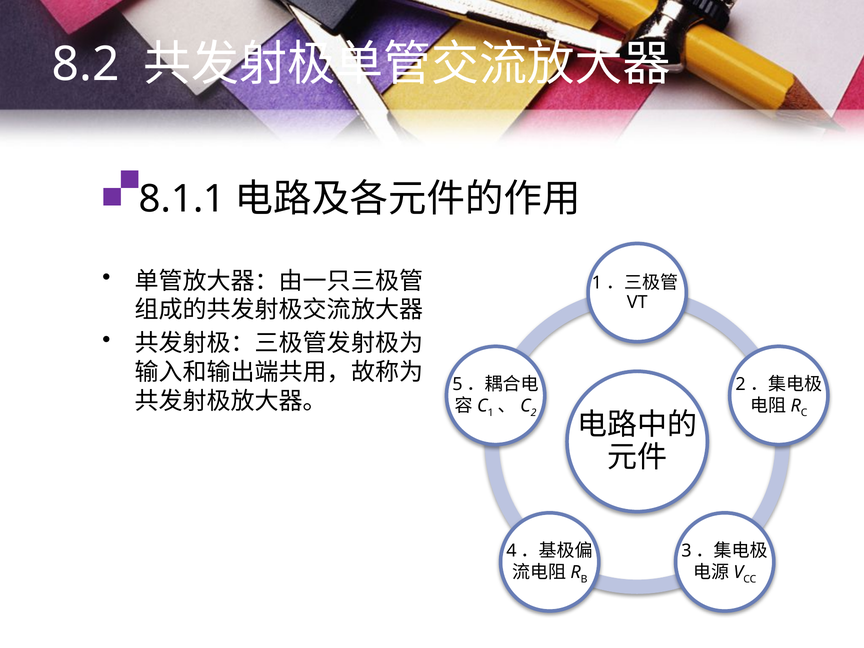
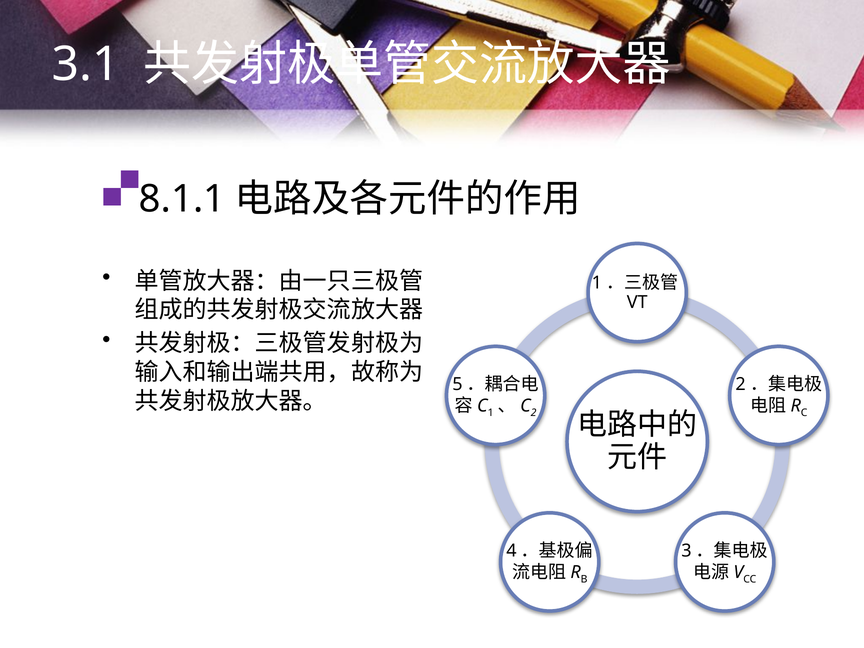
8.2: 8.2 -> 3.1 (86, 65)
